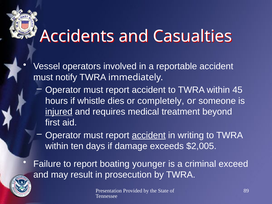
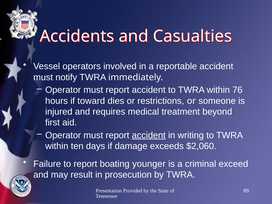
45: 45 -> 76 (237, 90)
whistle: whistle -> toward (91, 101)
completely: completely -> restrictions (161, 101)
injured underline: present -> none (59, 112)
$2,005: $2,005 -> $2,060 (201, 146)
